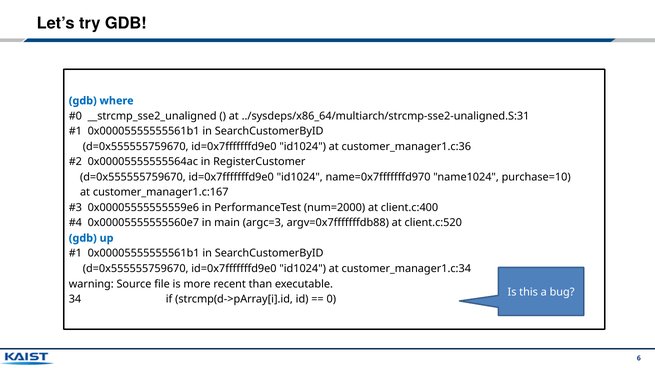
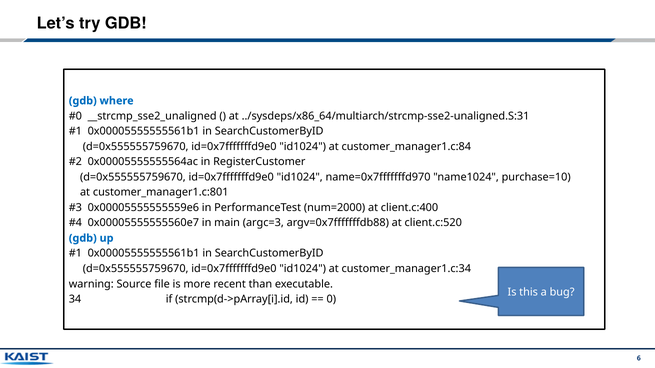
customer_manager1.c:36: customer_manager1.c:36 -> customer_manager1.c:84 (406, 147)
customer_manager1.c:167: customer_manager1.c:167 -> customer_manager1.c:801 (161, 193)
